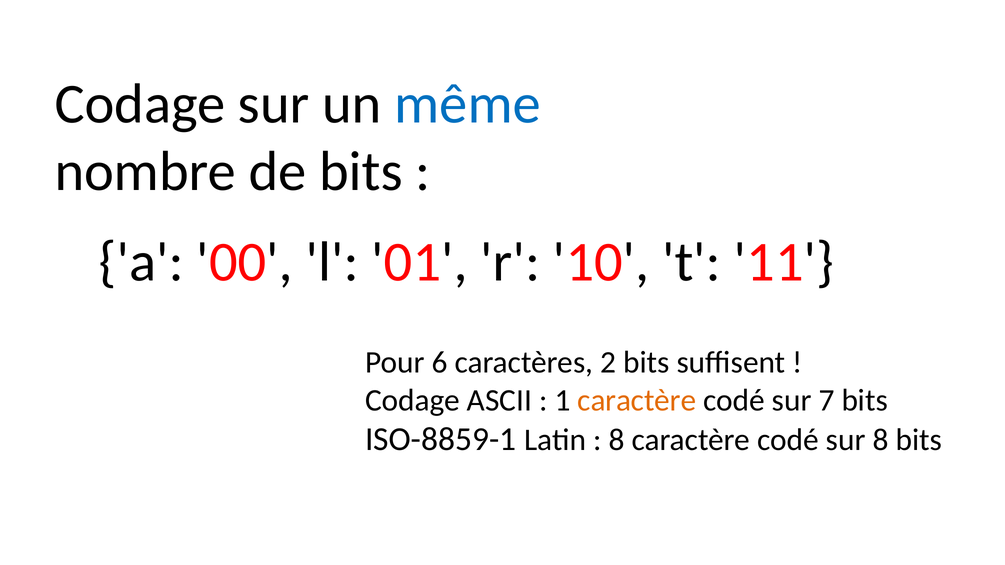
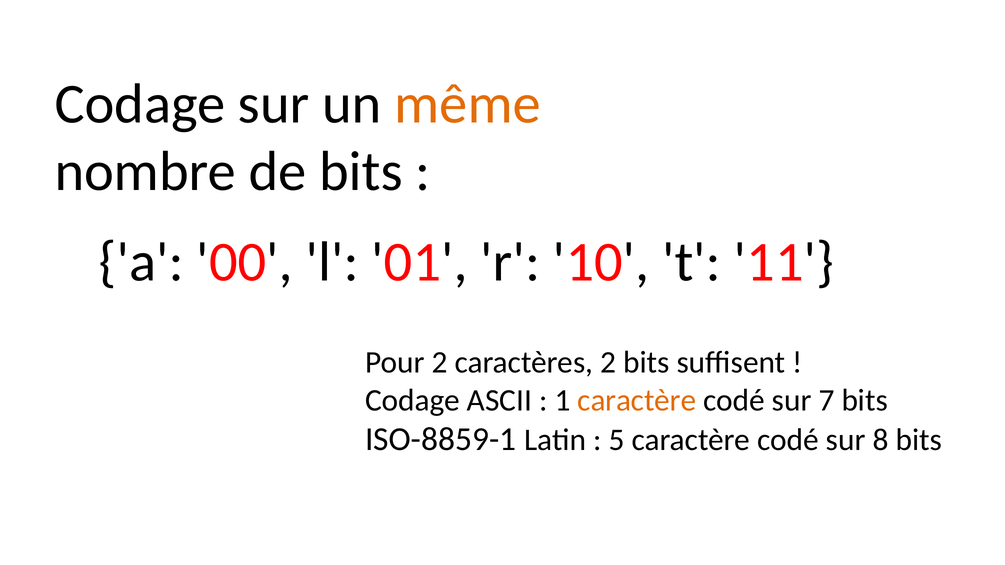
même colour: blue -> orange (468, 104)
Pour 6: 6 -> 2 (440, 363)
8: 8 -> 5 (617, 440)
